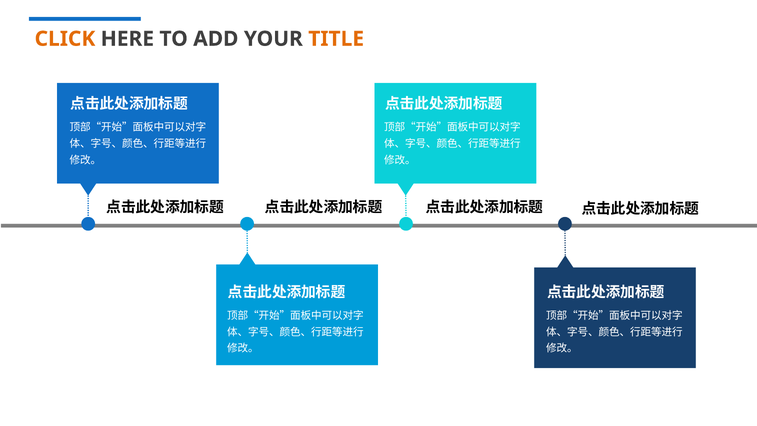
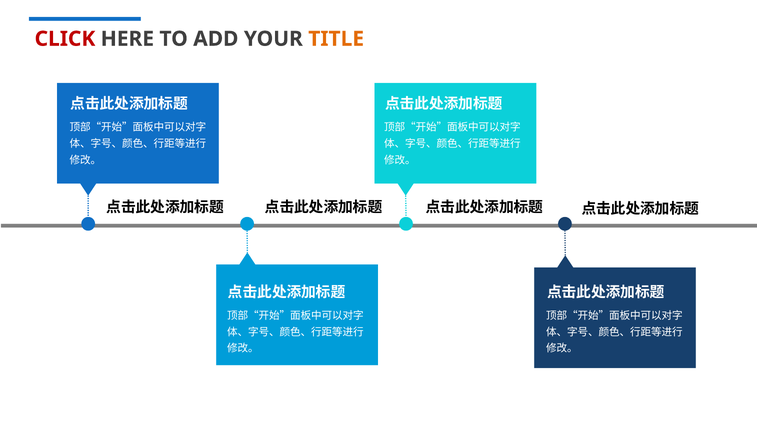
CLICK colour: orange -> red (65, 39)
